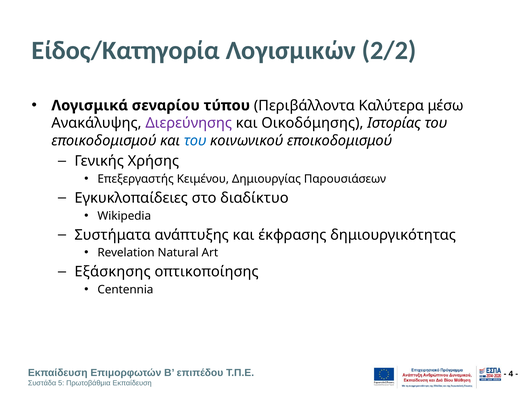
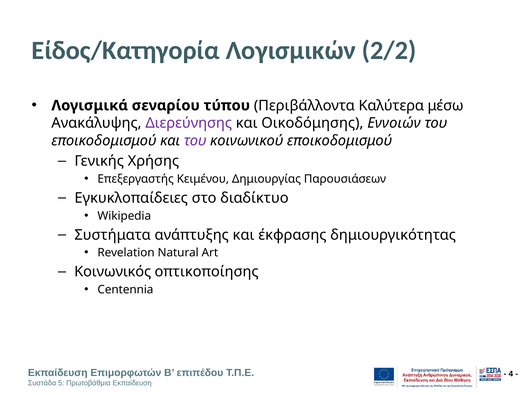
Ιστορίας: Ιστορίας -> Εννοιών (394, 123)
του colour: blue -> purple (195, 141)
Εξάσκησης: Εξάσκησης -> Κοινωνικός (113, 272)
